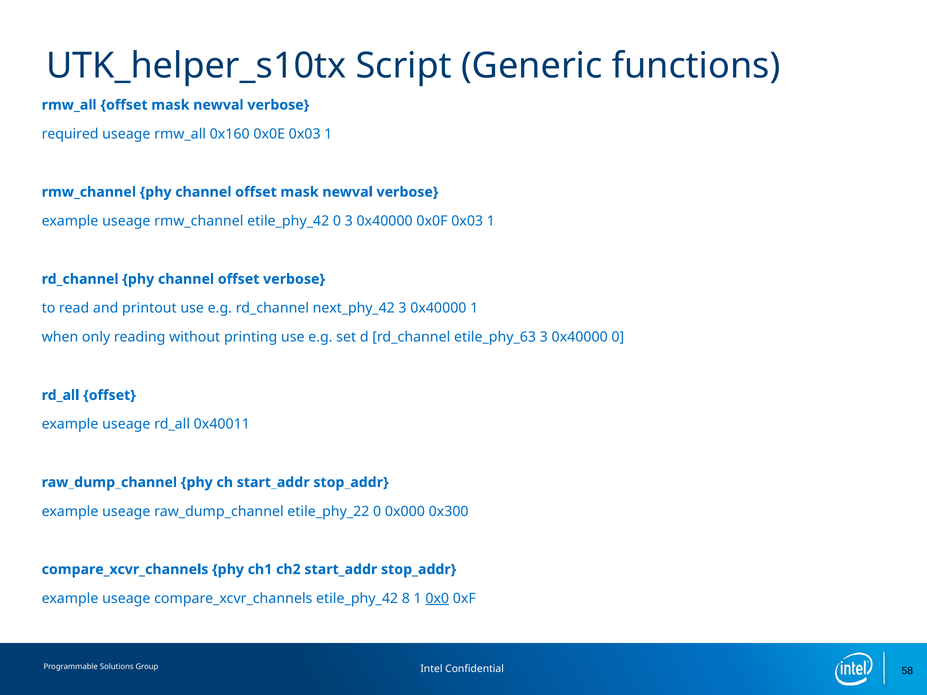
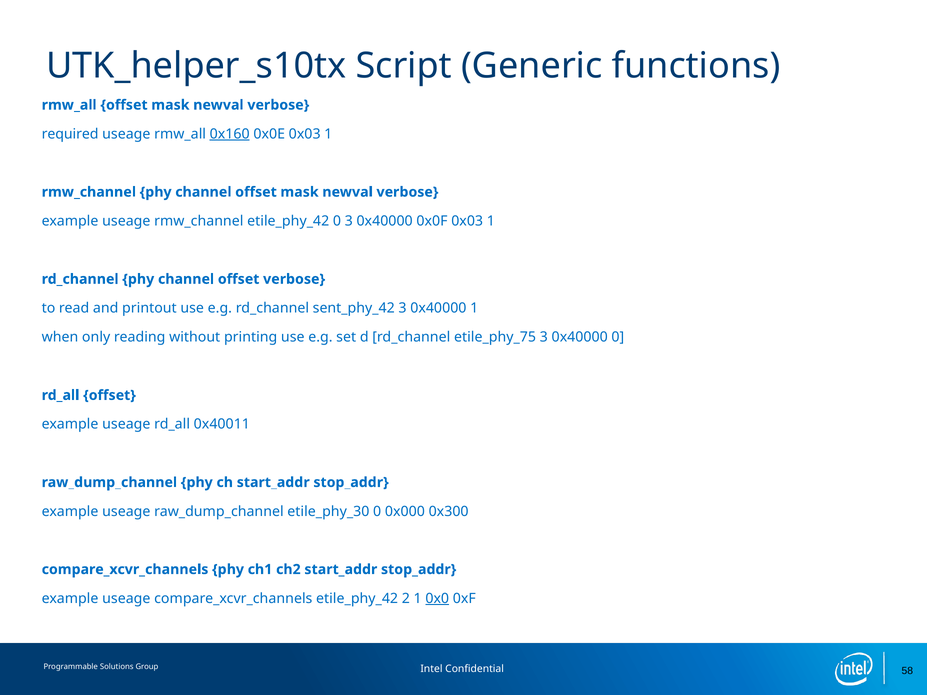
0x160 underline: none -> present (230, 134)
next_phy_42: next_phy_42 -> sent_phy_42 (354, 308)
etile_phy_63: etile_phy_63 -> etile_phy_75 (495, 337)
etile_phy_22: etile_phy_22 -> etile_phy_30 (328, 512)
8: 8 -> 2 (406, 599)
